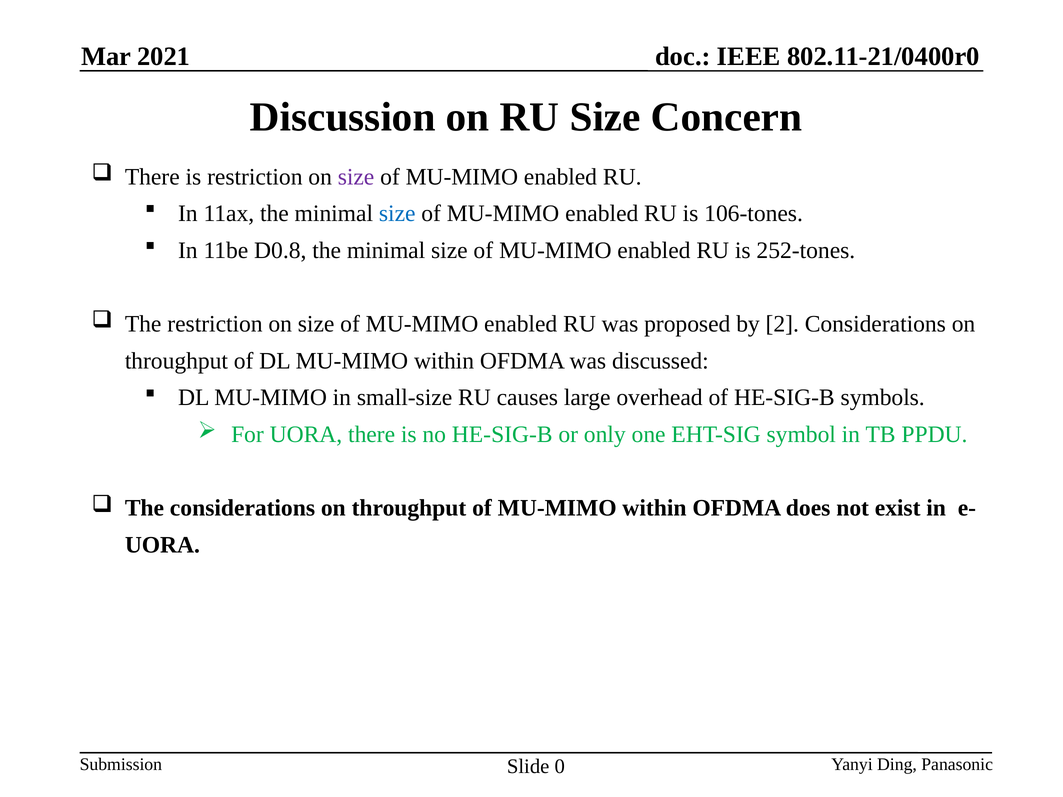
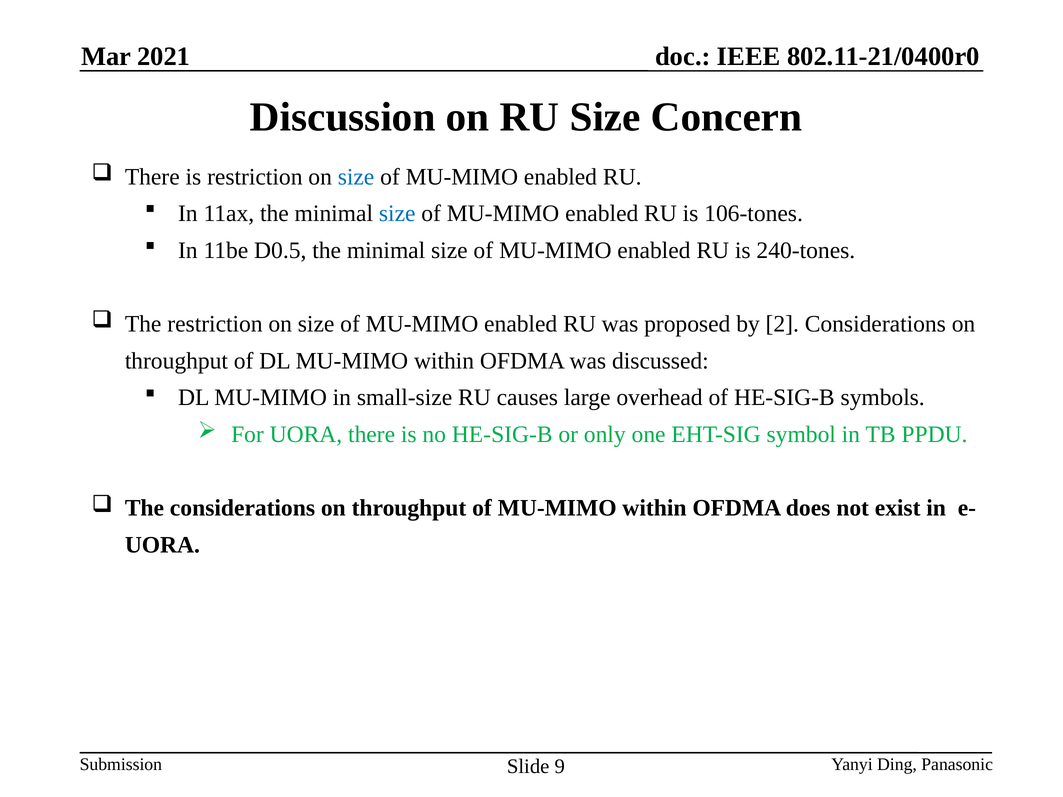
size colour: purple -> blue (356, 177)
D0.8: D0.8 -> D0.5 (280, 250)
252-tones: 252-tones -> 240-tones (806, 250)
0: 0 -> 9 (560, 767)
